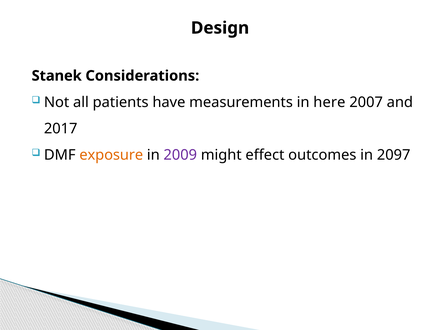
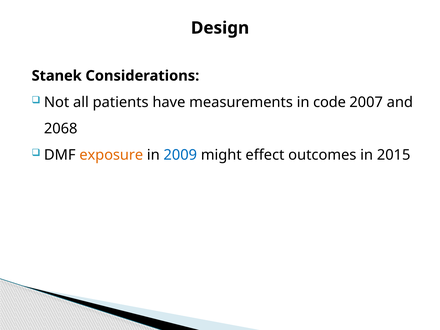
here: here -> code (330, 102)
2017: 2017 -> 2068 (61, 129)
2009 colour: purple -> blue (180, 155)
2097: 2097 -> 2015 (394, 155)
